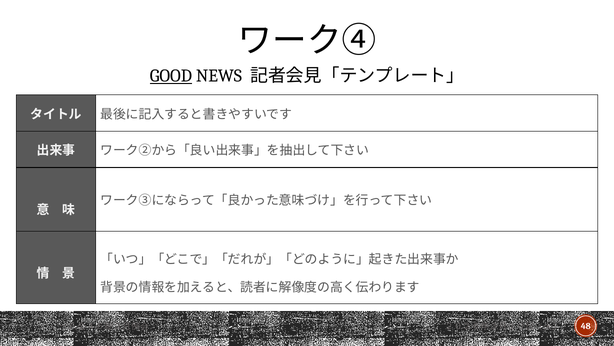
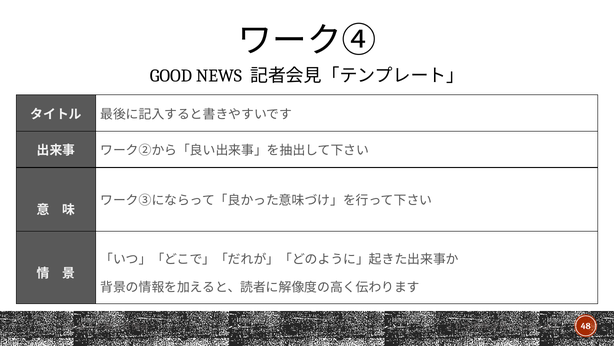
GOOD underline: present -> none (171, 76)
